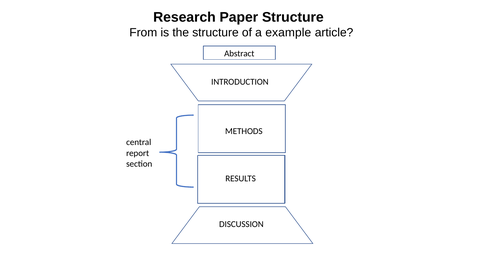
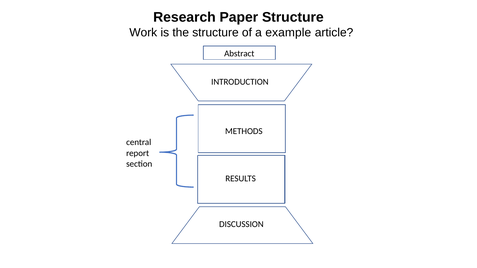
From: From -> Work (143, 33)
